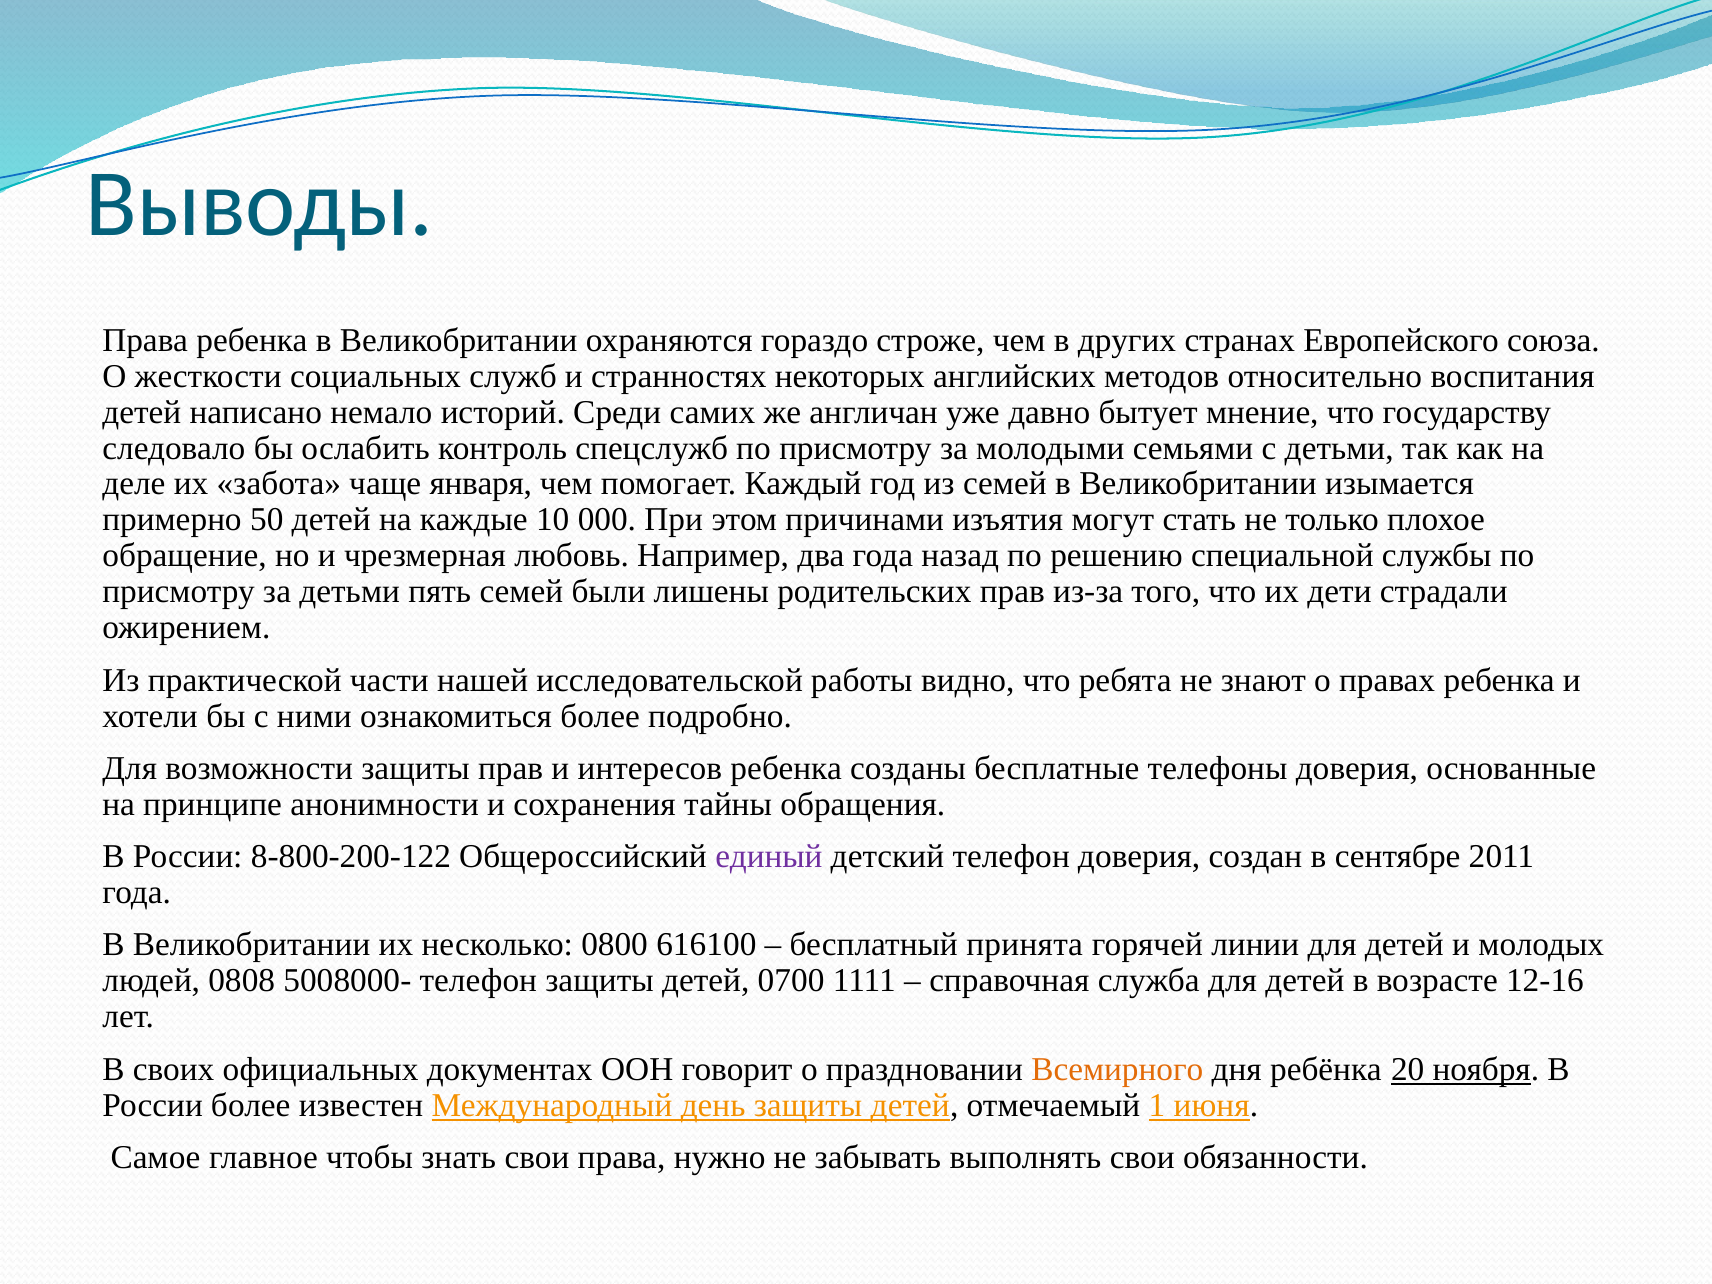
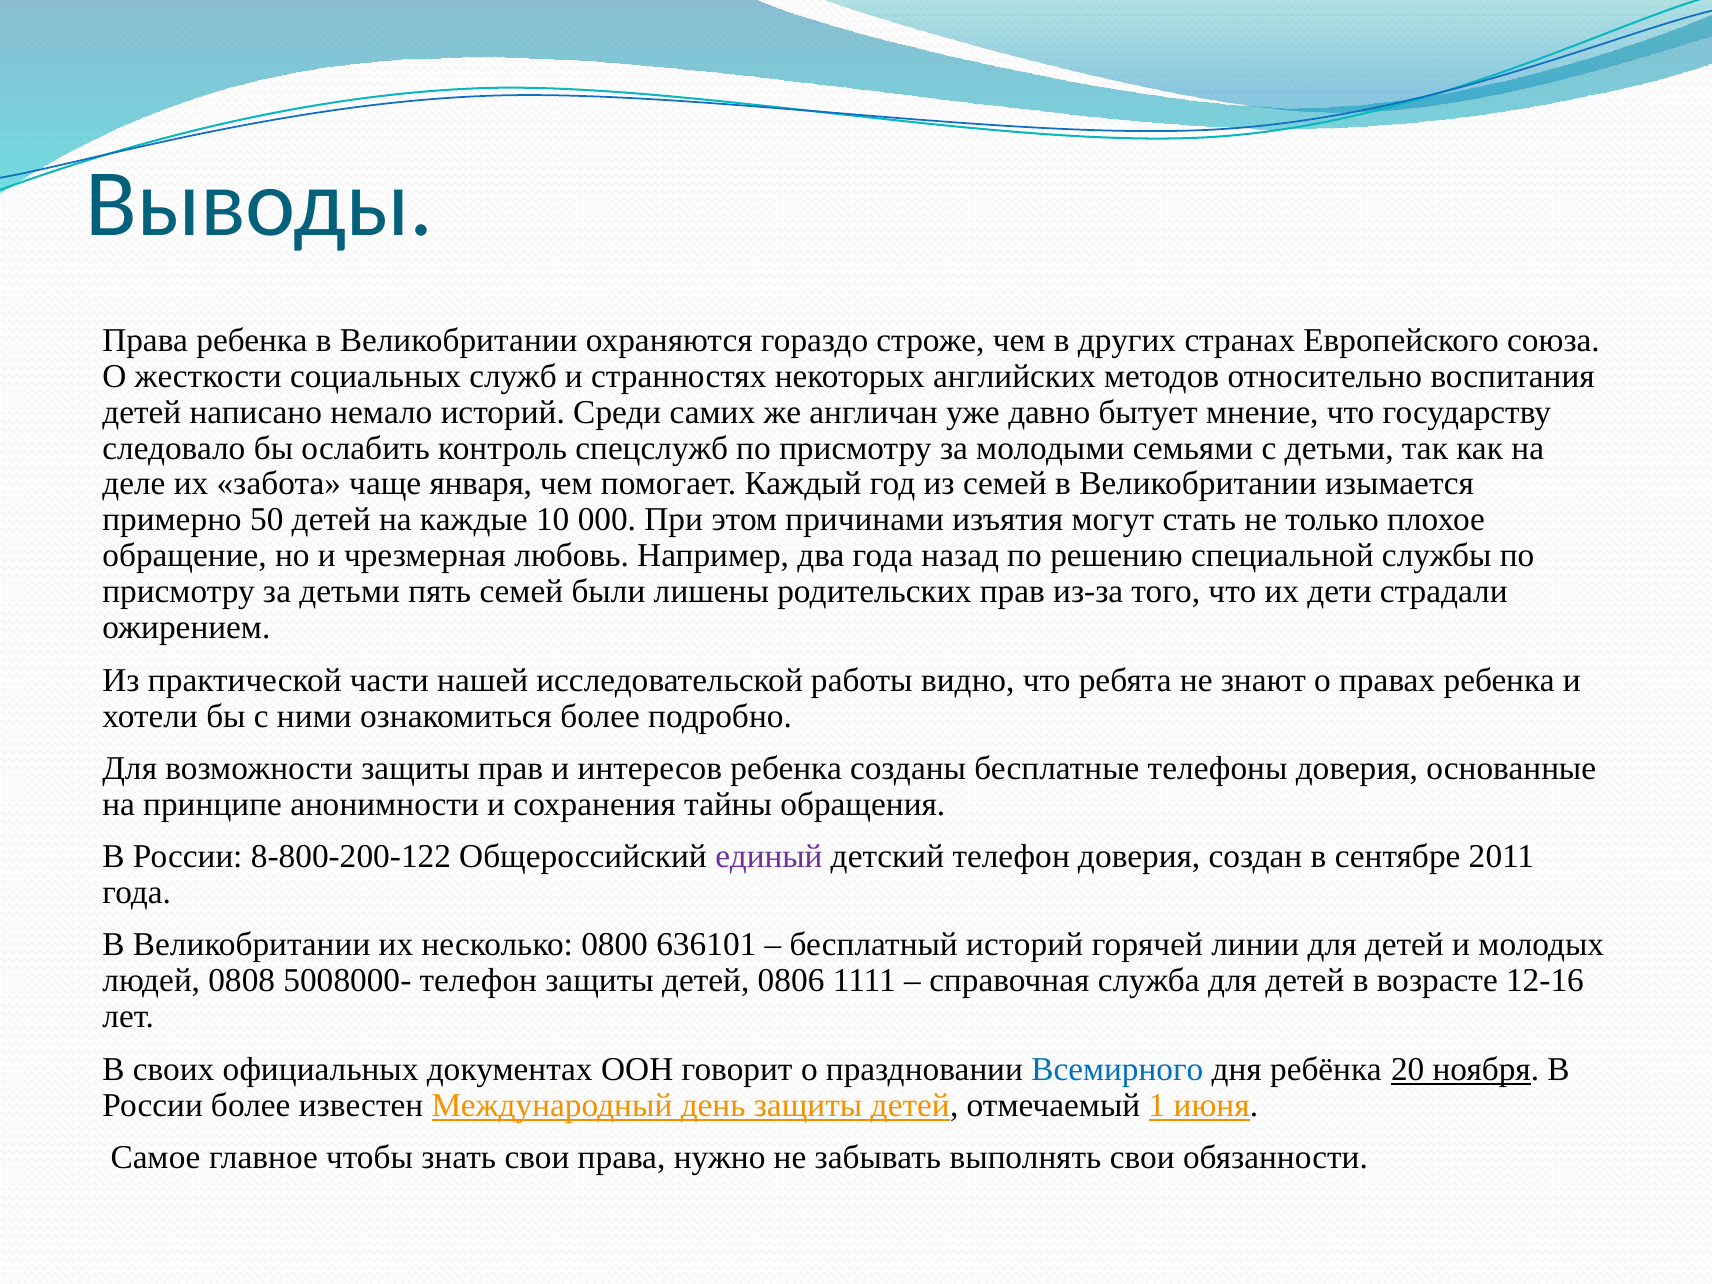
616100: 616100 -> 636101 (706, 945)
бесплатный принята: принята -> историй (1025, 945)
0700: 0700 -> 0806 (791, 981)
Всемирного colour: orange -> blue (1117, 1069)
